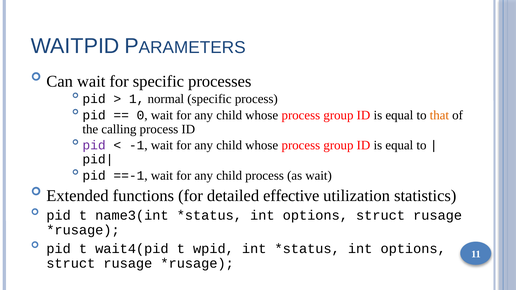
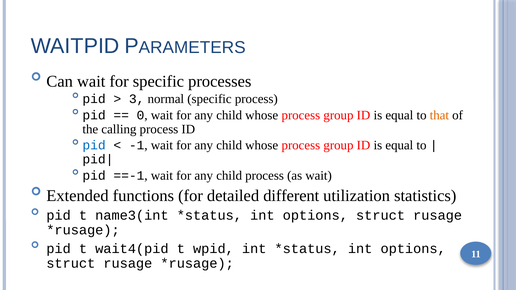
1: 1 -> 3 (137, 99)
pid colour: purple -> blue (94, 145)
effective: effective -> different (291, 196)
